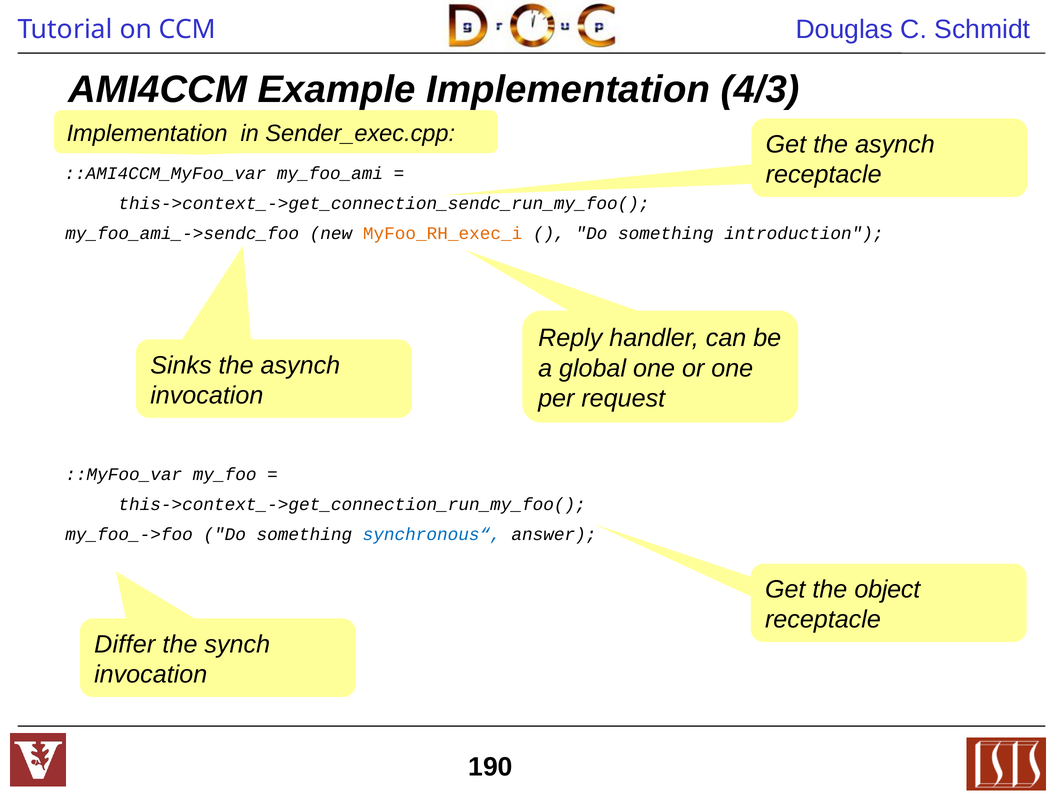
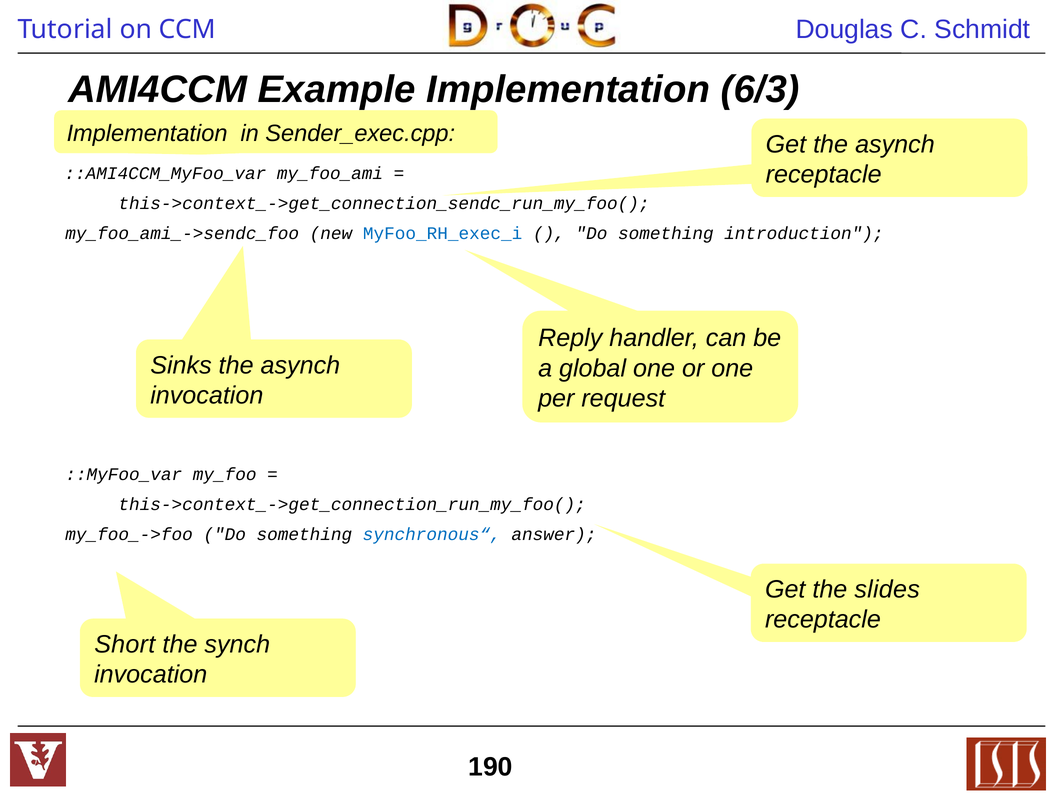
4/3: 4/3 -> 6/3 (760, 90)
MyFoo_RH_exec_i colour: orange -> blue (443, 233)
object: object -> slides (887, 590)
Differ: Differ -> Short (125, 645)
